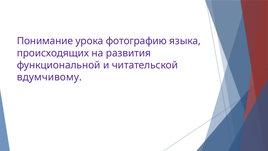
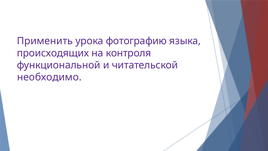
Понимание: Понимание -> Применить (45, 41)
развития: развития -> контроля (128, 53)
вдумчивому: вдумчивому -> необходимо (49, 77)
